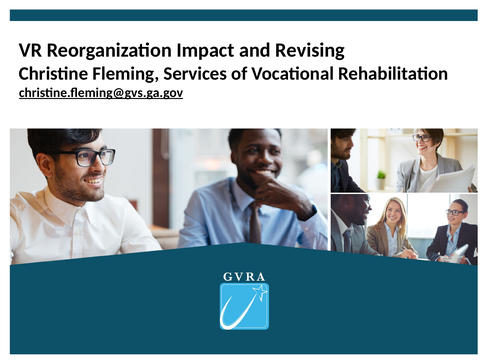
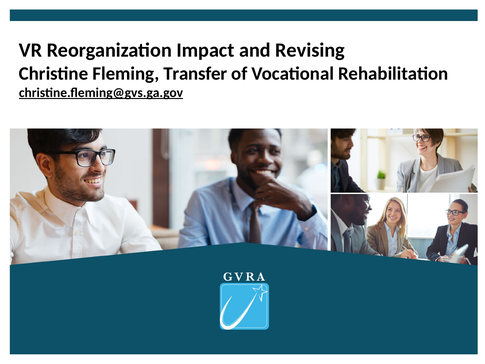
Services: Services -> Transfer (195, 74)
